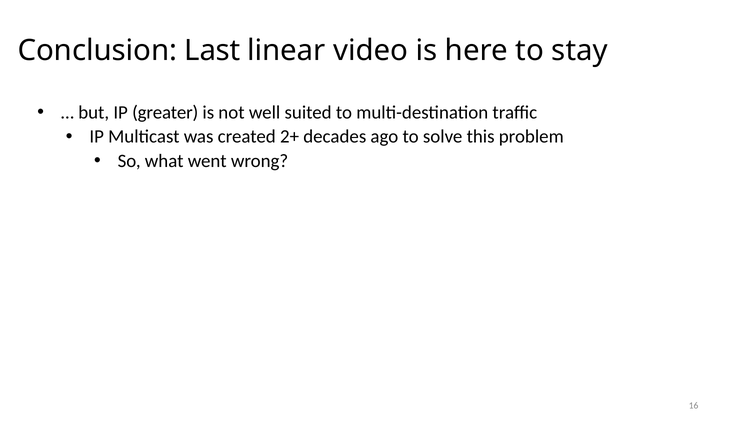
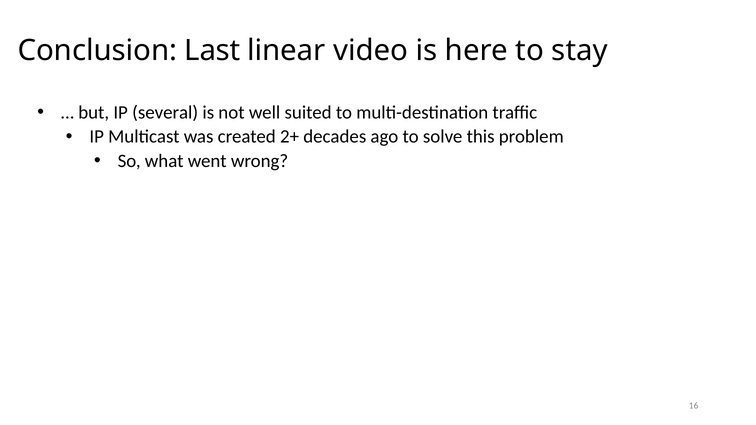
greater: greater -> several (165, 112)
